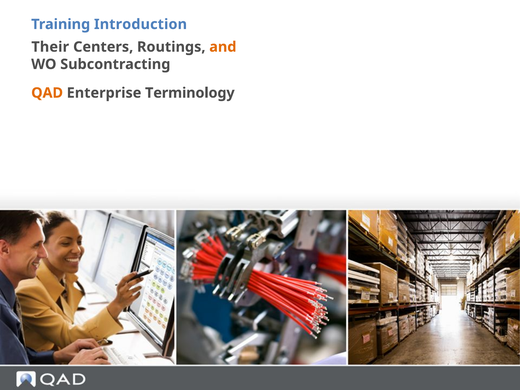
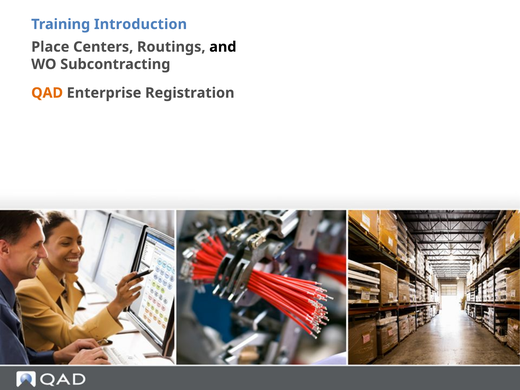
Their: Their -> Place (50, 47)
and colour: orange -> black (223, 47)
Terminology: Terminology -> Registration (190, 93)
